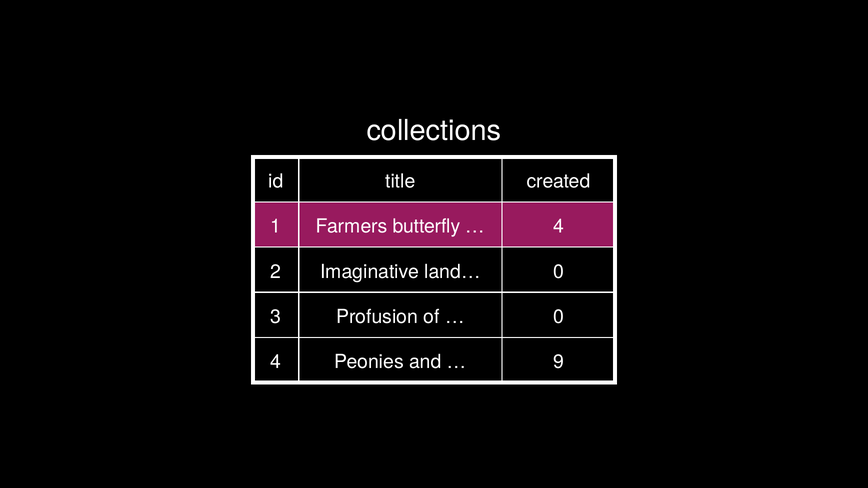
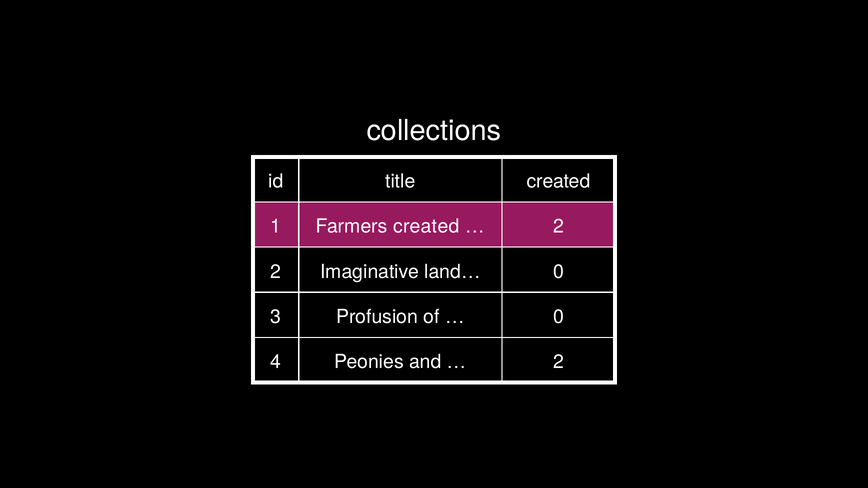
Farmers butterfly: butterfly -> created (426, 227)
4: 4 -> 2 (558, 227)
9: 9 -> 2 (558, 362)
